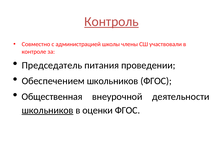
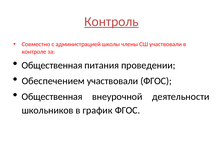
Председатель: Председатель -> Общественная (52, 65)
Обеспечением школьников: школьников -> участвовали (112, 81)
школьников underline: present -> none (48, 110)
оценки: оценки -> график (98, 110)
